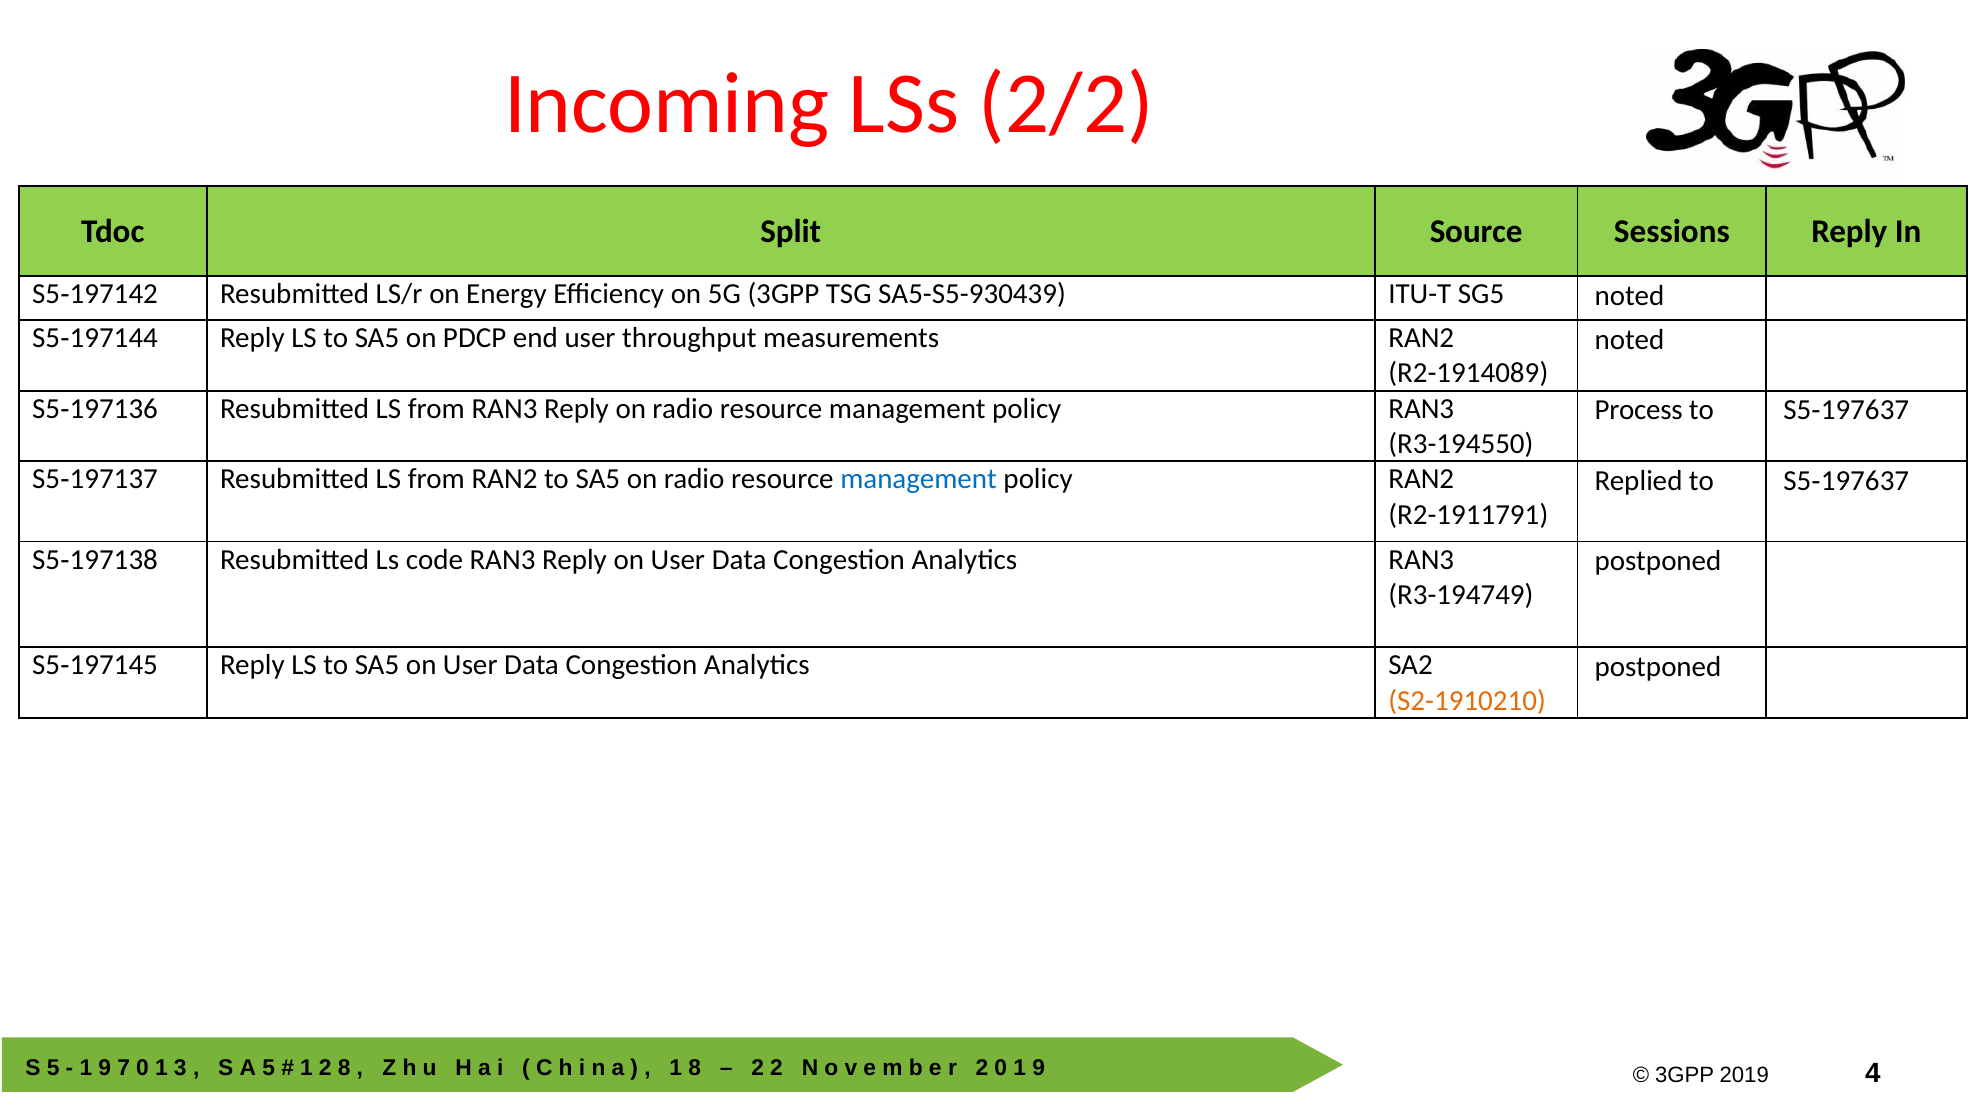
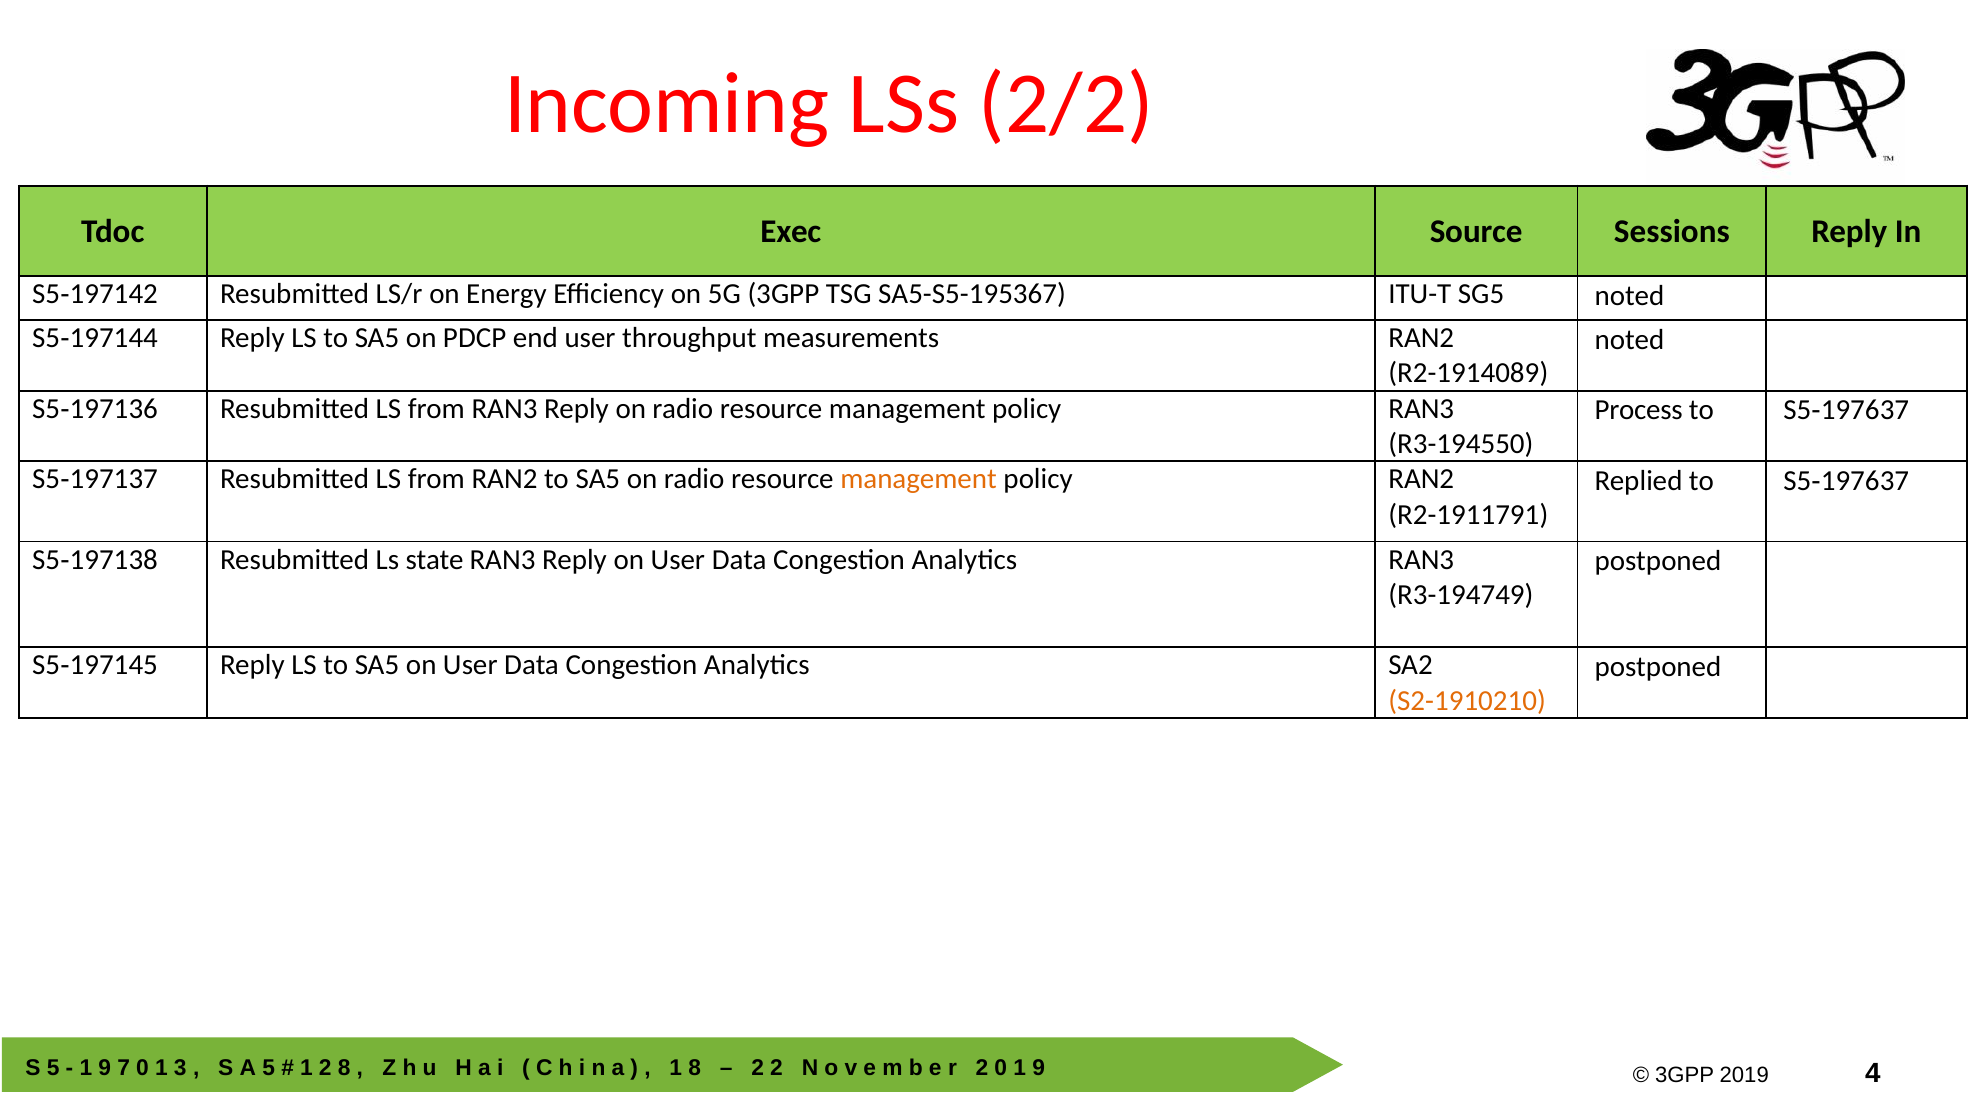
Split: Split -> Exec (791, 231)
SA5-S5-930439: SA5-S5-930439 -> SA5-S5-195367 (972, 294)
management colour: blue -> orange (919, 479)
code: code -> state (435, 560)
